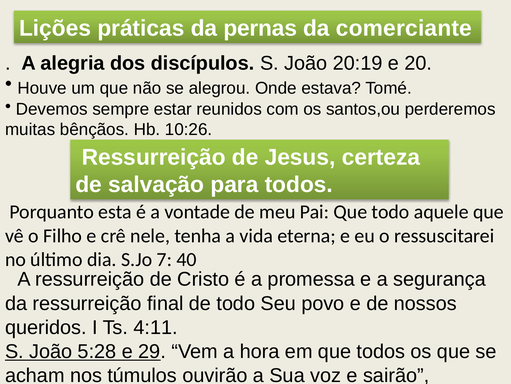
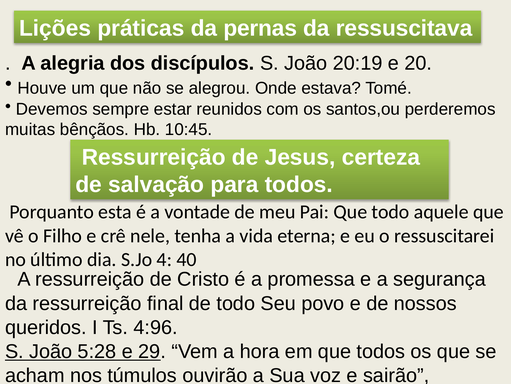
comerciante: comerciante -> ressuscitava (404, 28)
10:26: 10:26 -> 10:45 (189, 129)
7: 7 -> 4 (164, 259)
4:11: 4:11 -> 4:96 (156, 327)
